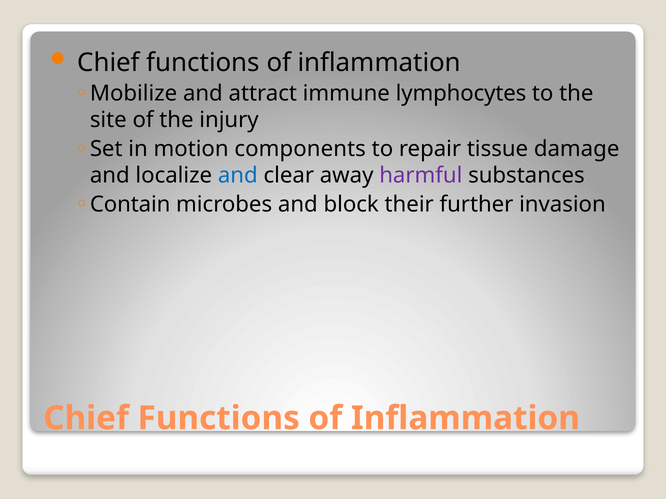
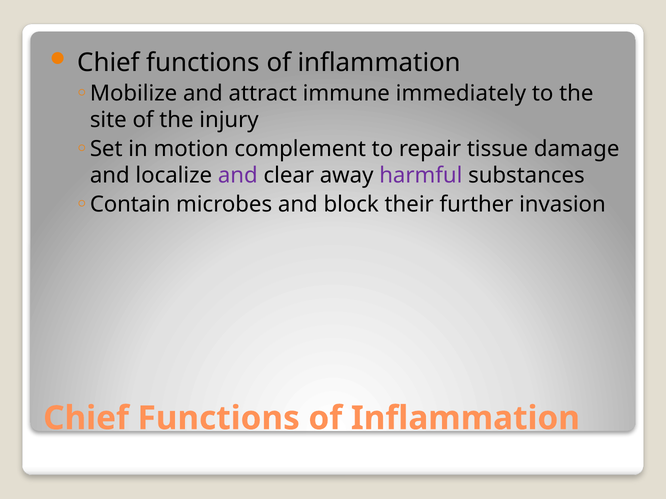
lymphocytes: lymphocytes -> immediately (461, 94)
components: components -> complement (300, 149)
and colour: blue -> purple (238, 176)
